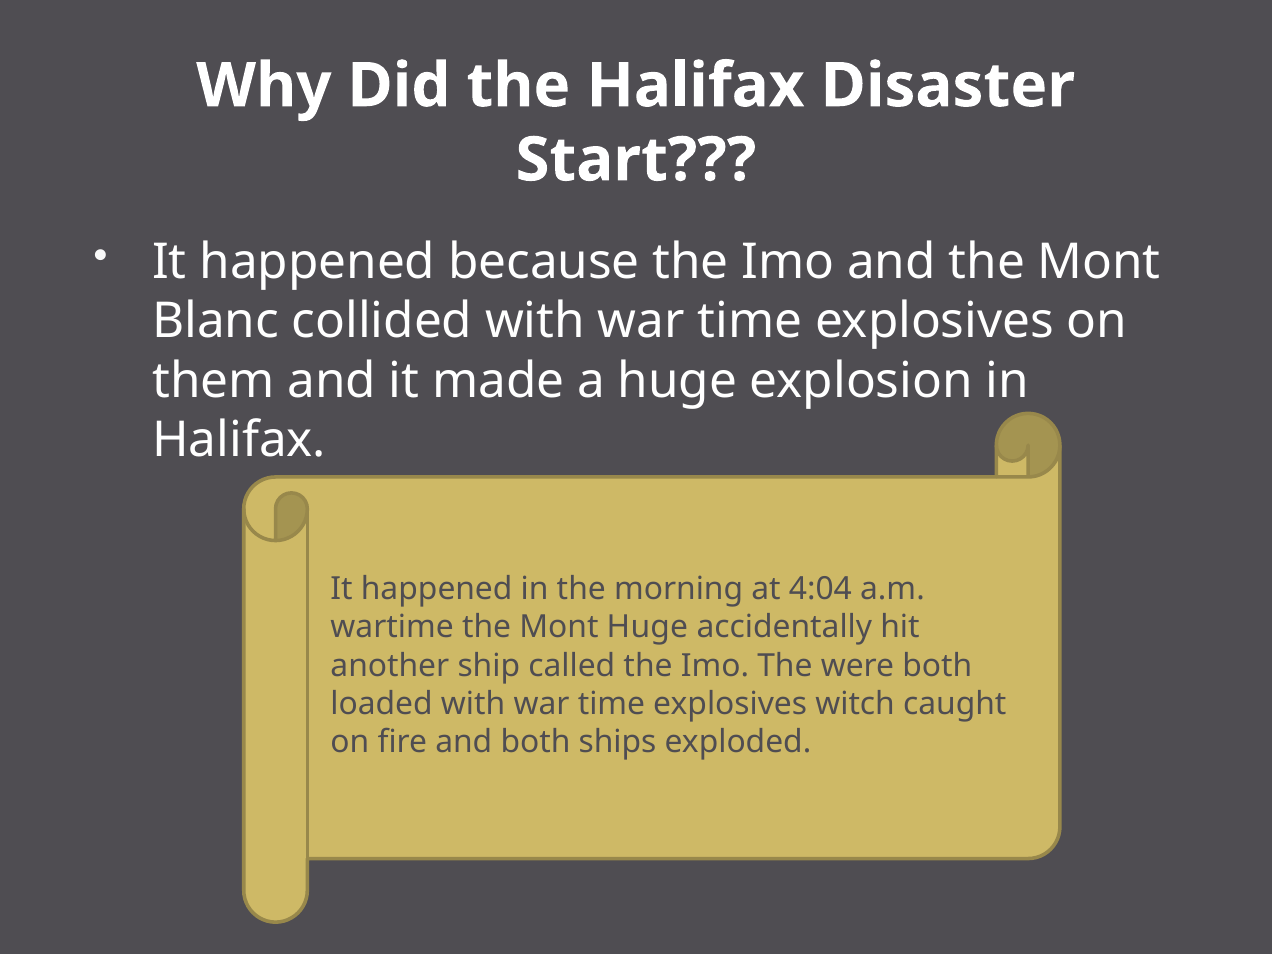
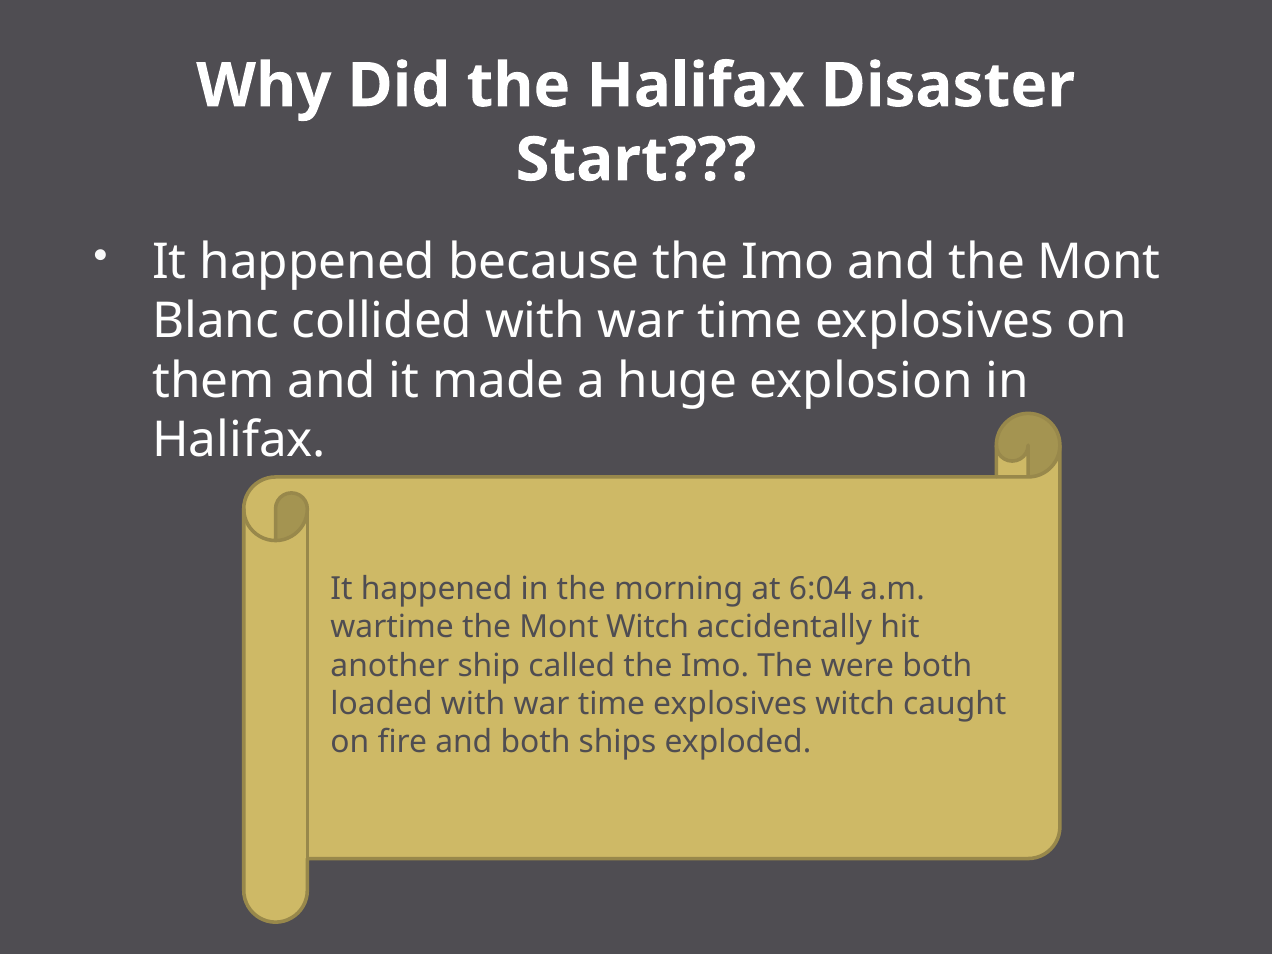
4:04: 4:04 -> 6:04 (820, 589)
Mont Huge: Huge -> Witch (648, 627)
